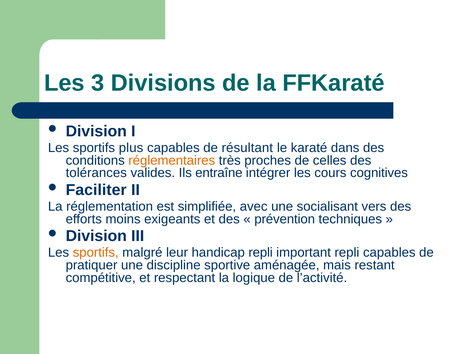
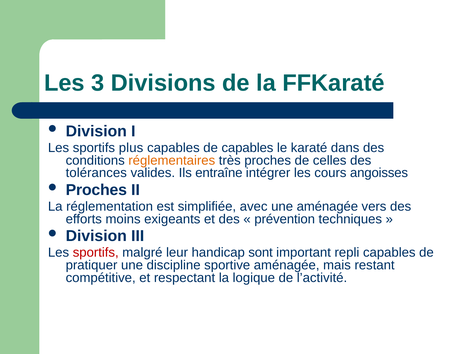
de résultant: résultant -> capables (247, 148)
cognitives: cognitives -> angoisses (379, 173)
Faciliter: Faciliter -> Proches (96, 190)
une socialisant: socialisant -> aménagée (327, 206)
sportifs colour: orange -> red (96, 253)
handicap repli: repli -> sont (261, 253)
